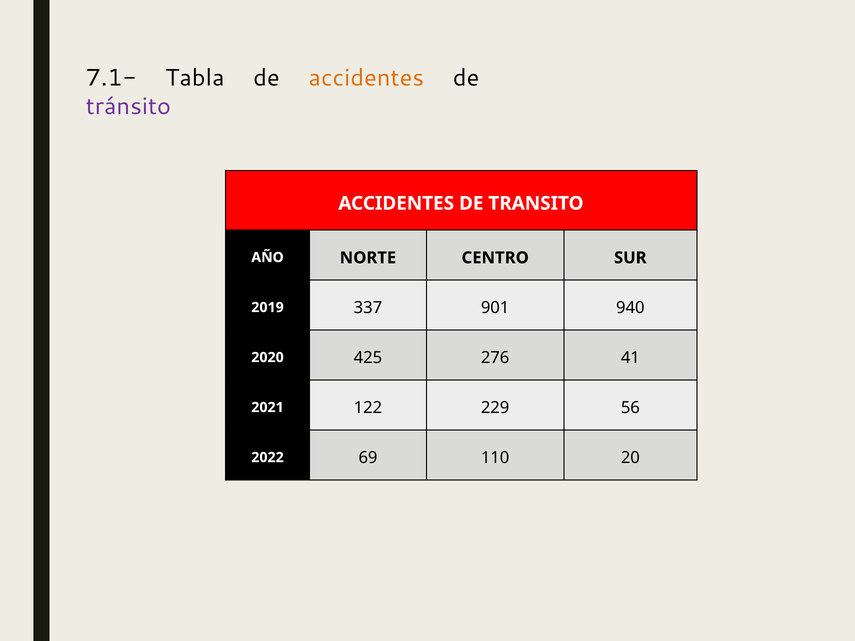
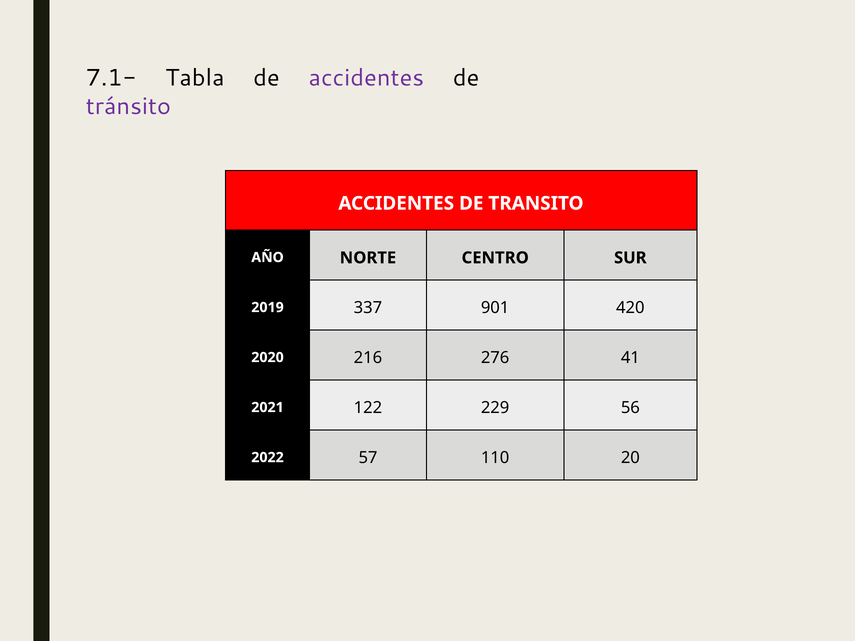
accidentes colour: orange -> purple (366, 78)
940: 940 -> 420 (630, 308)
425: 425 -> 216 (368, 358)
69: 69 -> 57 (368, 458)
